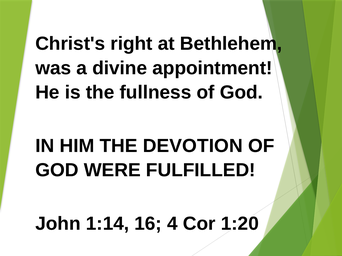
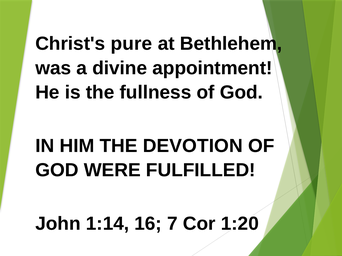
right: right -> pure (131, 44)
4: 4 -> 7 (172, 224)
